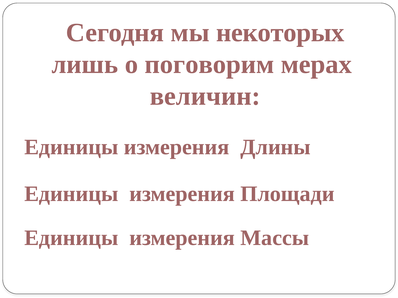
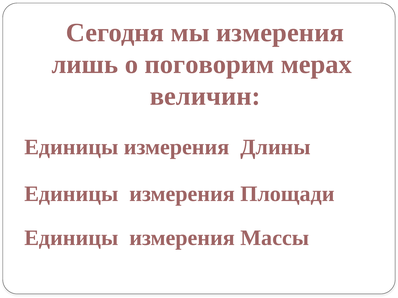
мы некоторых: некоторых -> измерения (280, 33)
